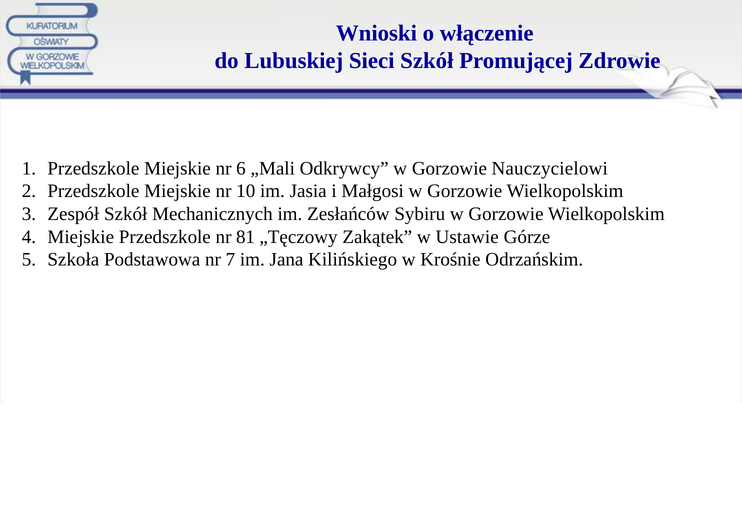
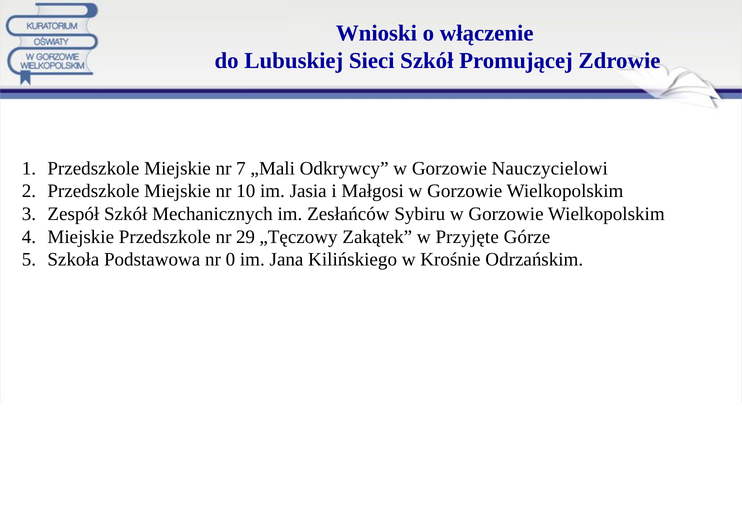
6: 6 -> 7 (241, 169)
81: 81 -> 29 (245, 237)
Ustawie: Ustawie -> Przyjęte (467, 237)
7: 7 -> 0 (230, 260)
